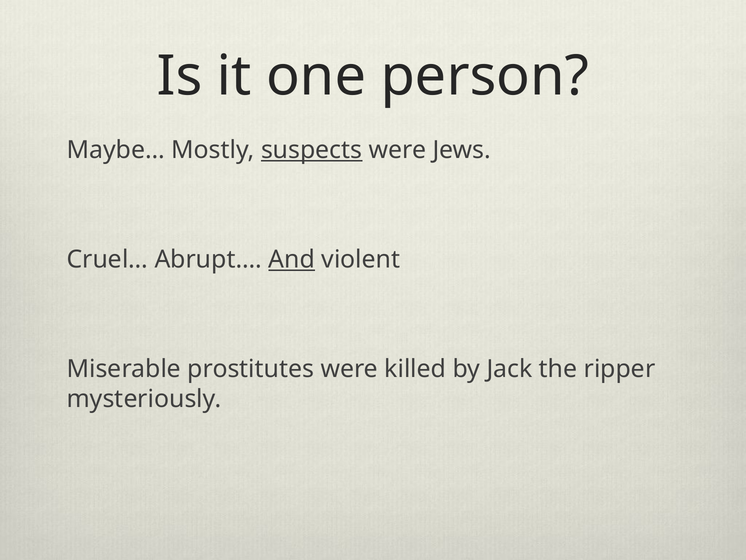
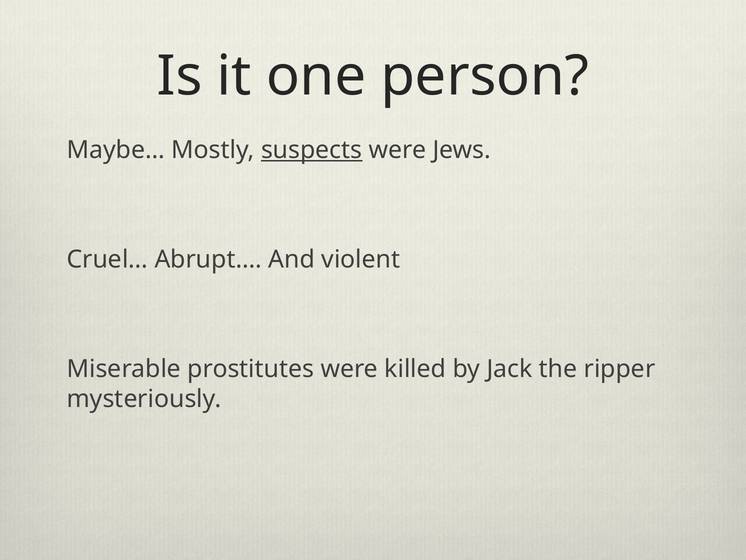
And underline: present -> none (292, 259)
